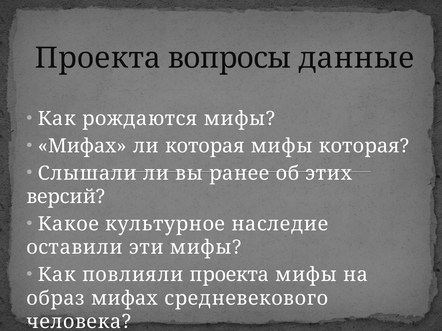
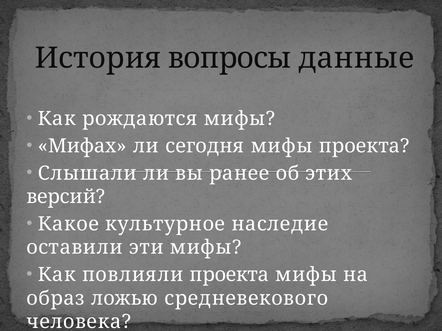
Проекта: Проекта -> История (98, 58)
ли которая: которая -> сегодня (205, 146)
мифы которая: которая -> проекта (364, 146)
образ мифах: мифах -> ложью (124, 299)
